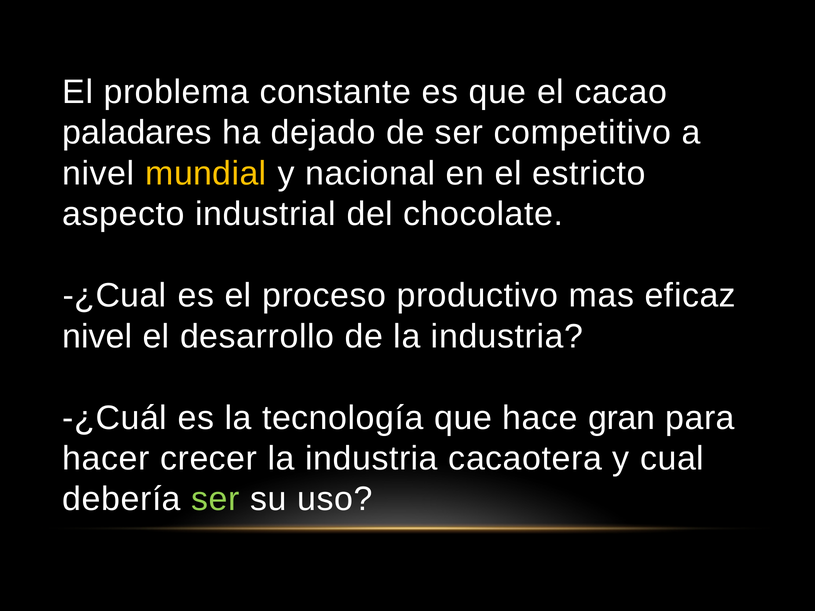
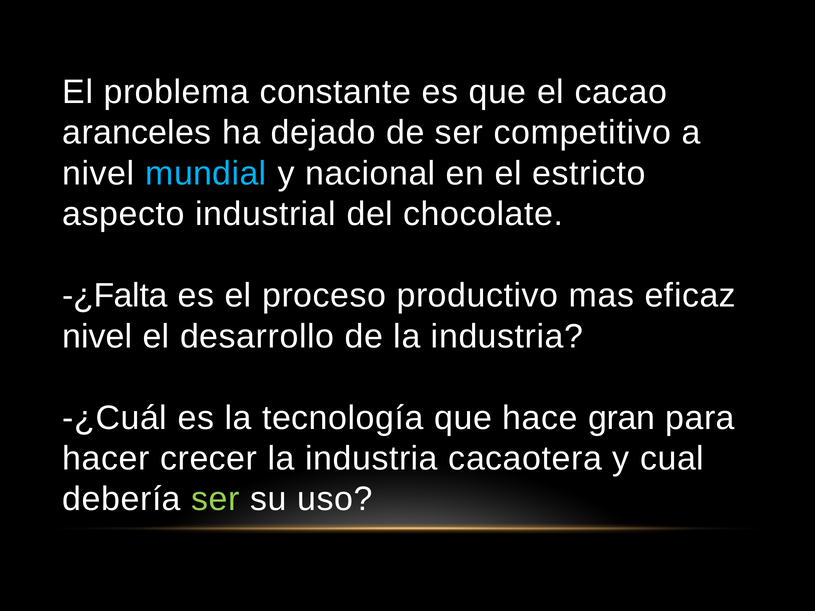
paladares: paladares -> aranceles (137, 133)
mundial colour: yellow -> light blue (206, 173)
-¿Cual: -¿Cual -> -¿Falta (115, 296)
